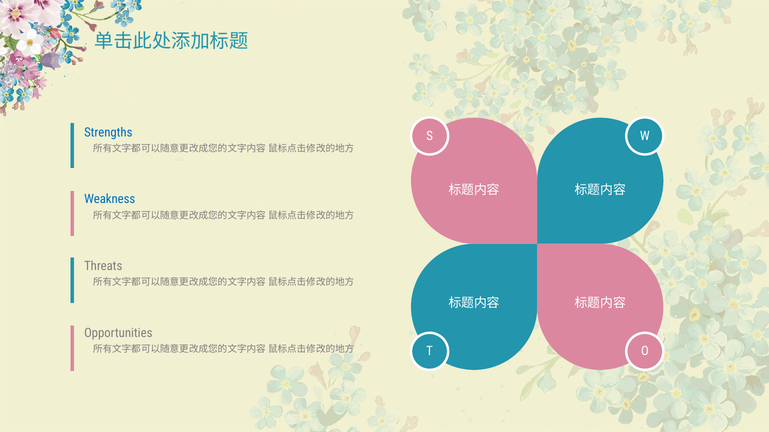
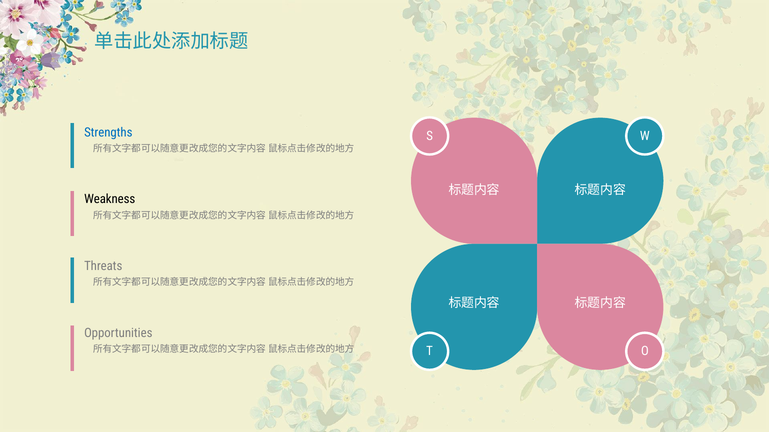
Weakness colour: blue -> black (110, 199)
